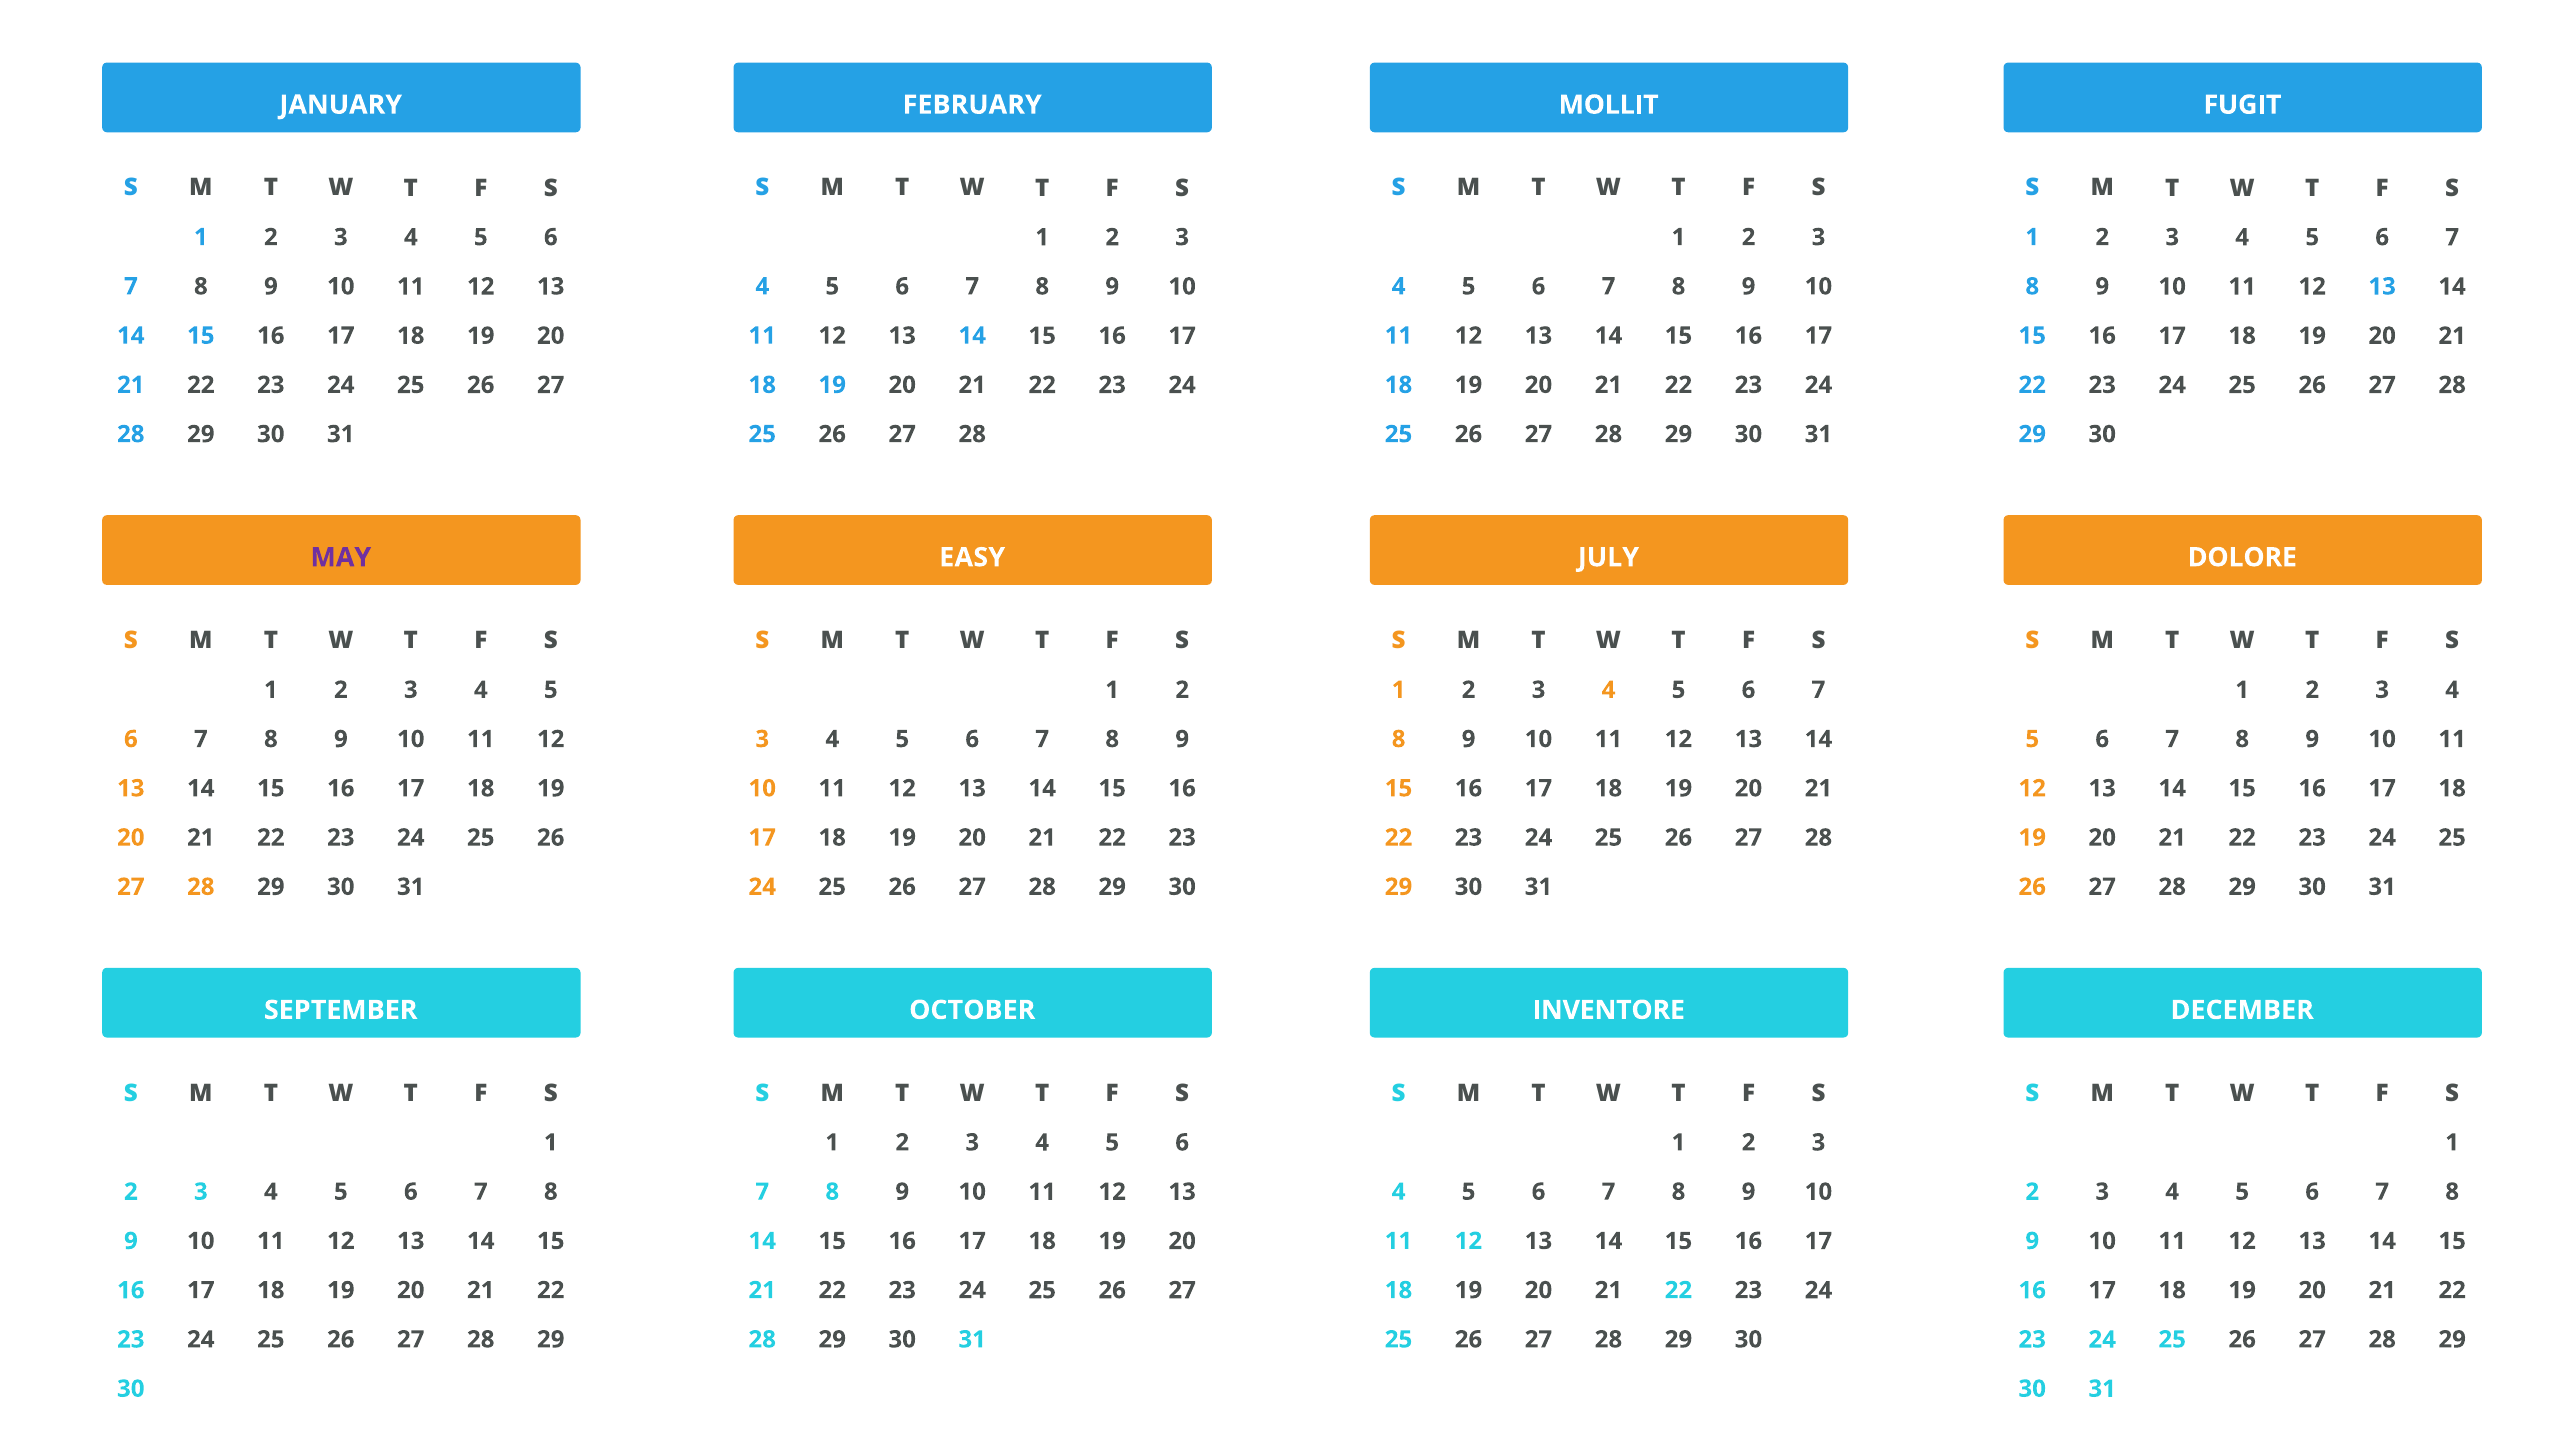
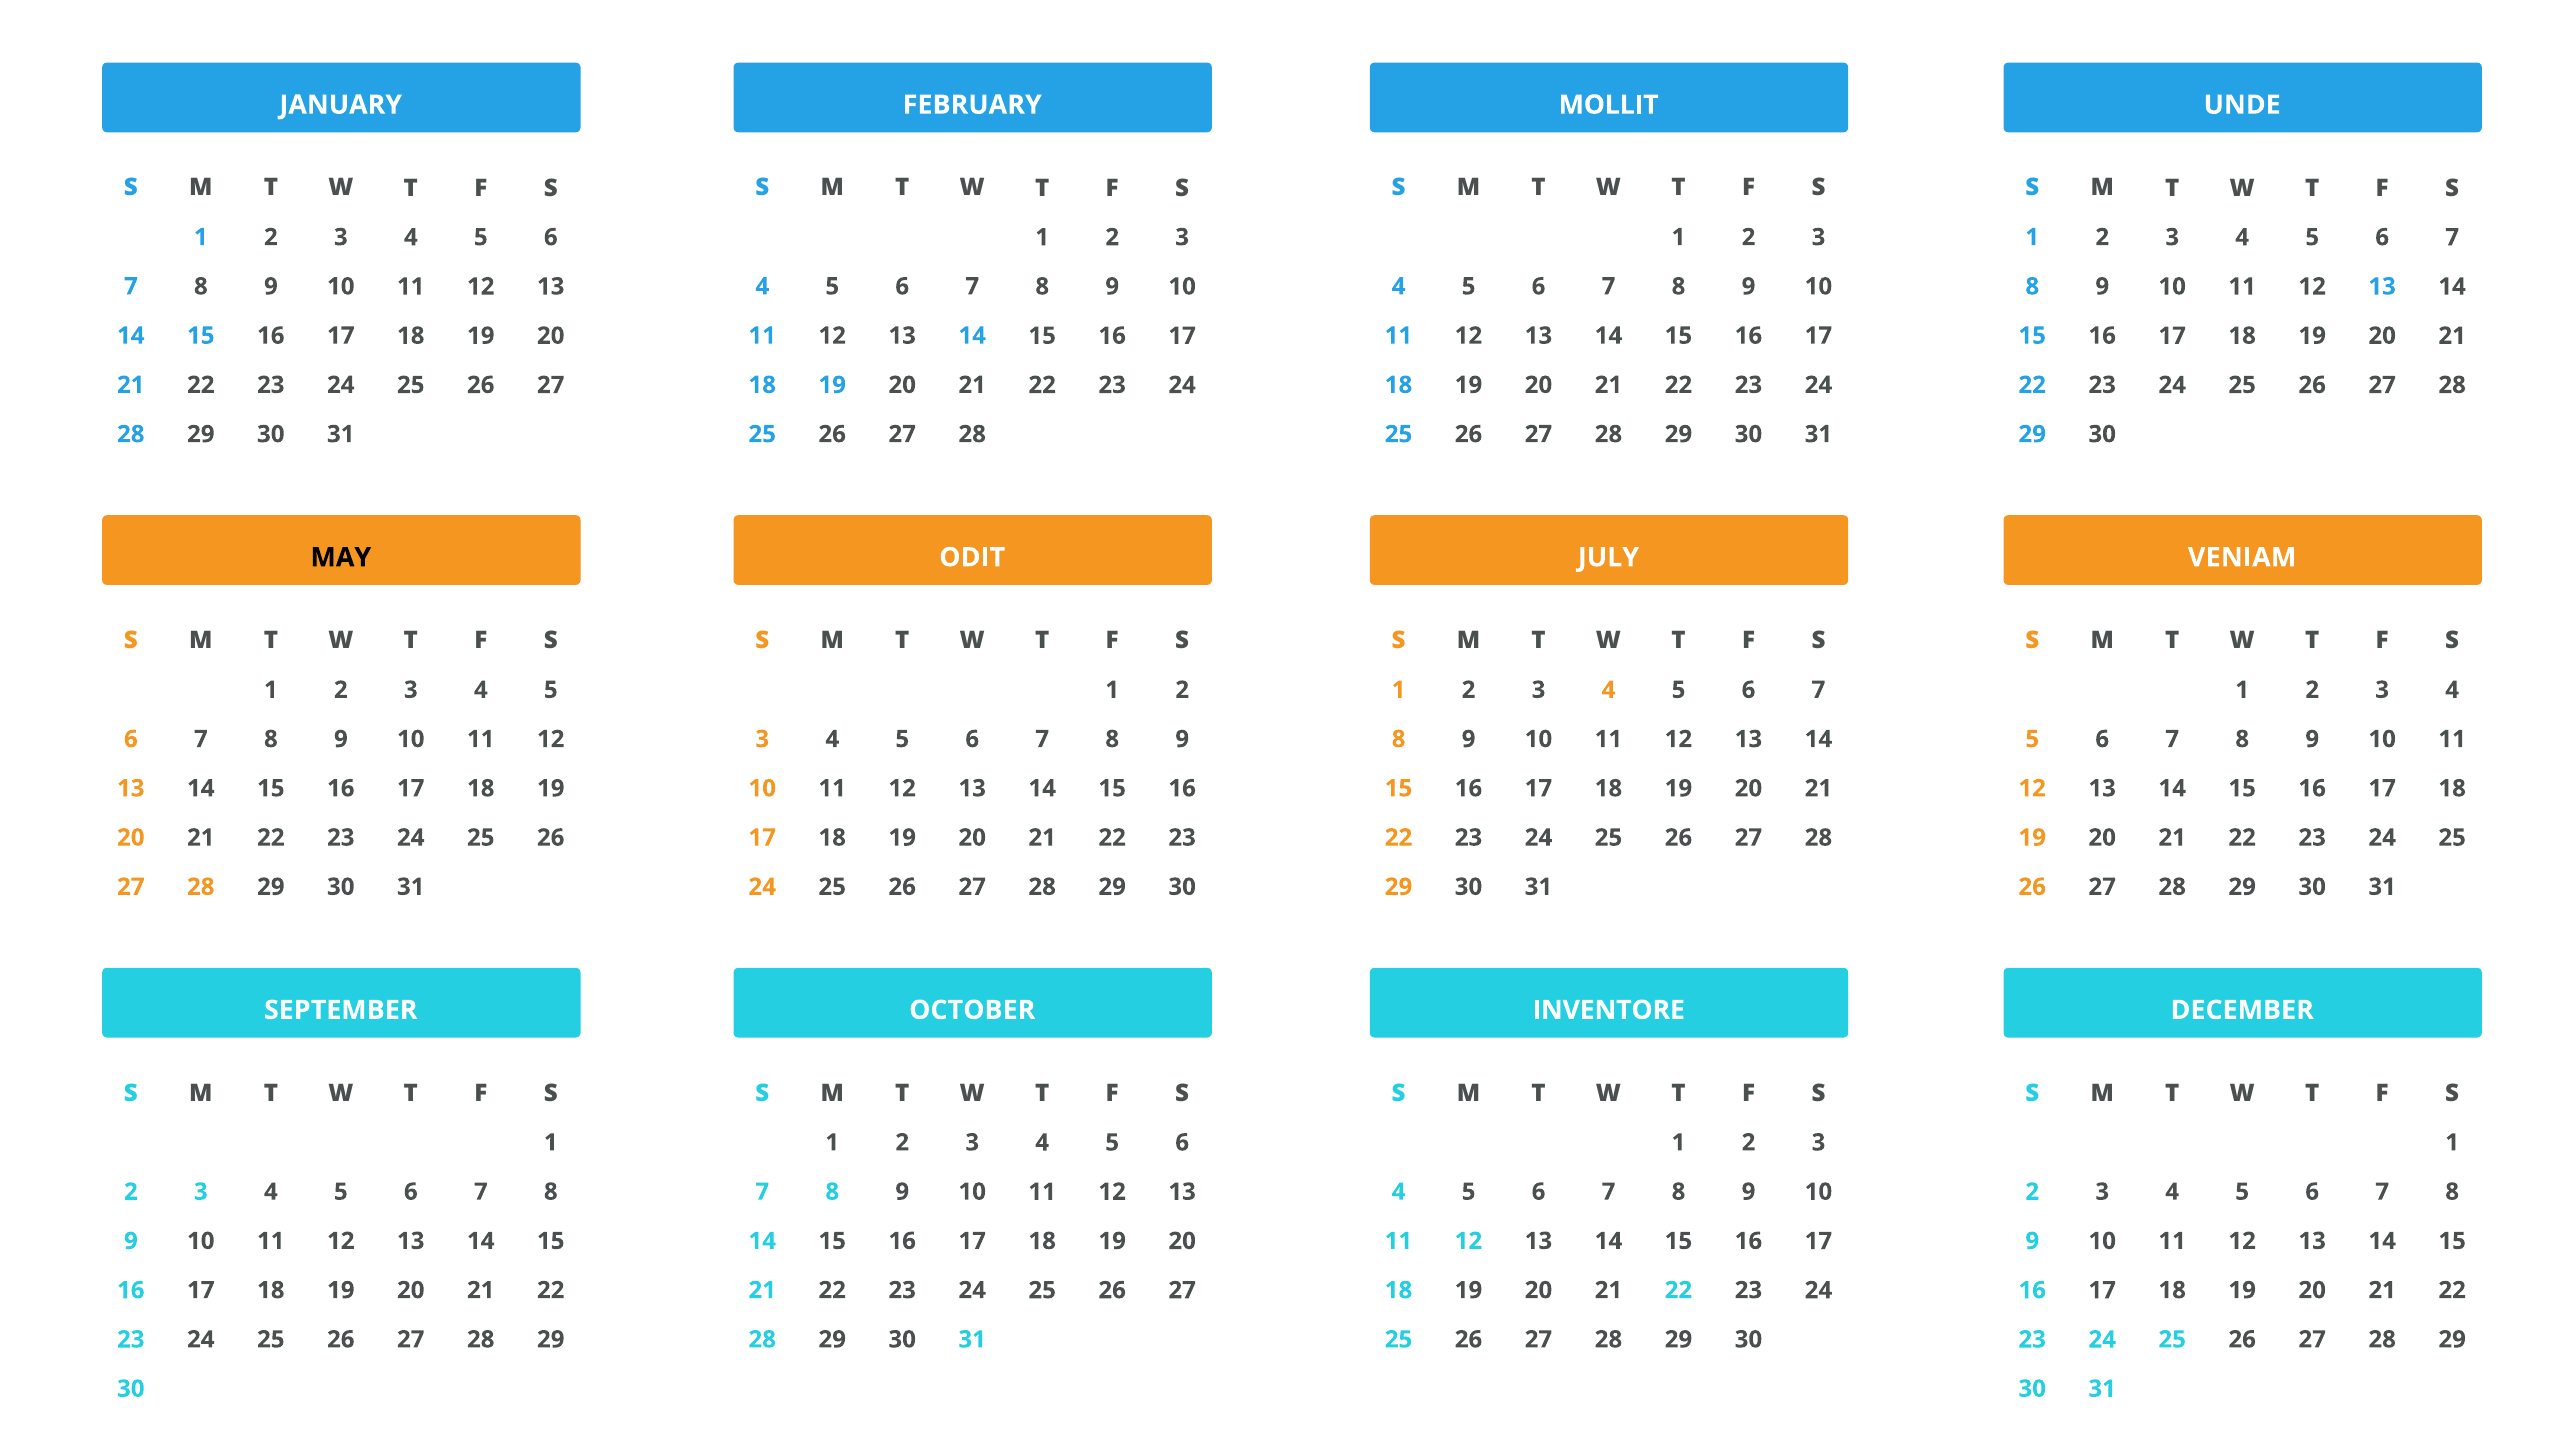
FUGIT: FUGIT -> UNDE (2242, 105)
MAY colour: purple -> black (341, 557)
EASY: EASY -> ODIT (972, 557)
DOLORE: DOLORE -> VENIAM (2242, 557)
